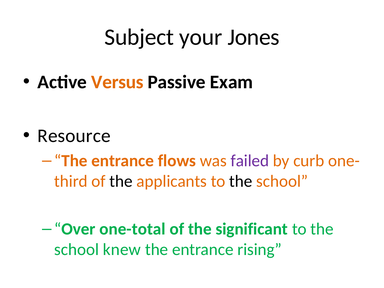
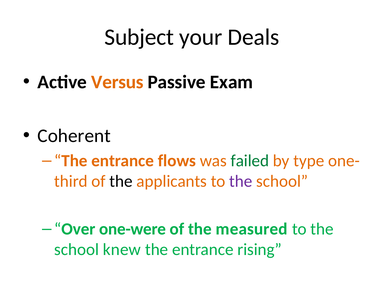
Jones: Jones -> Deals (254, 37)
Resource: Resource -> Coherent (74, 136)
failed colour: purple -> green (250, 161)
curb: curb -> type (309, 161)
the colour: black -> purple (241, 181)
one-total: one-total -> one-were (133, 229)
significant: significant -> measured (252, 229)
